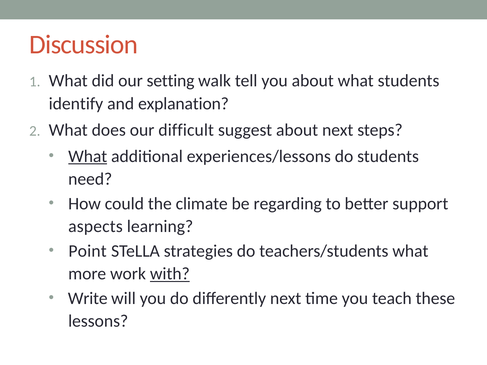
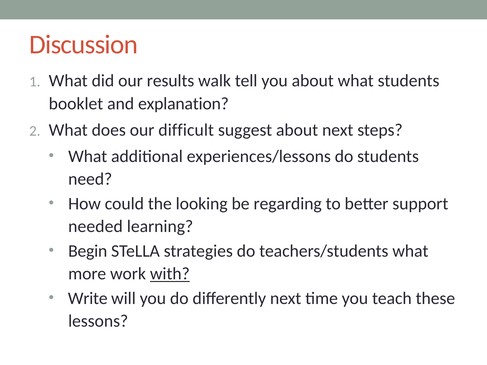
setting: setting -> results (170, 81)
identify: identify -> booklet (76, 104)
What underline: present -> none (88, 156)
climate: climate -> looking (202, 204)
aspects: aspects -> needed (95, 227)
Point: Point -> Begin (88, 251)
